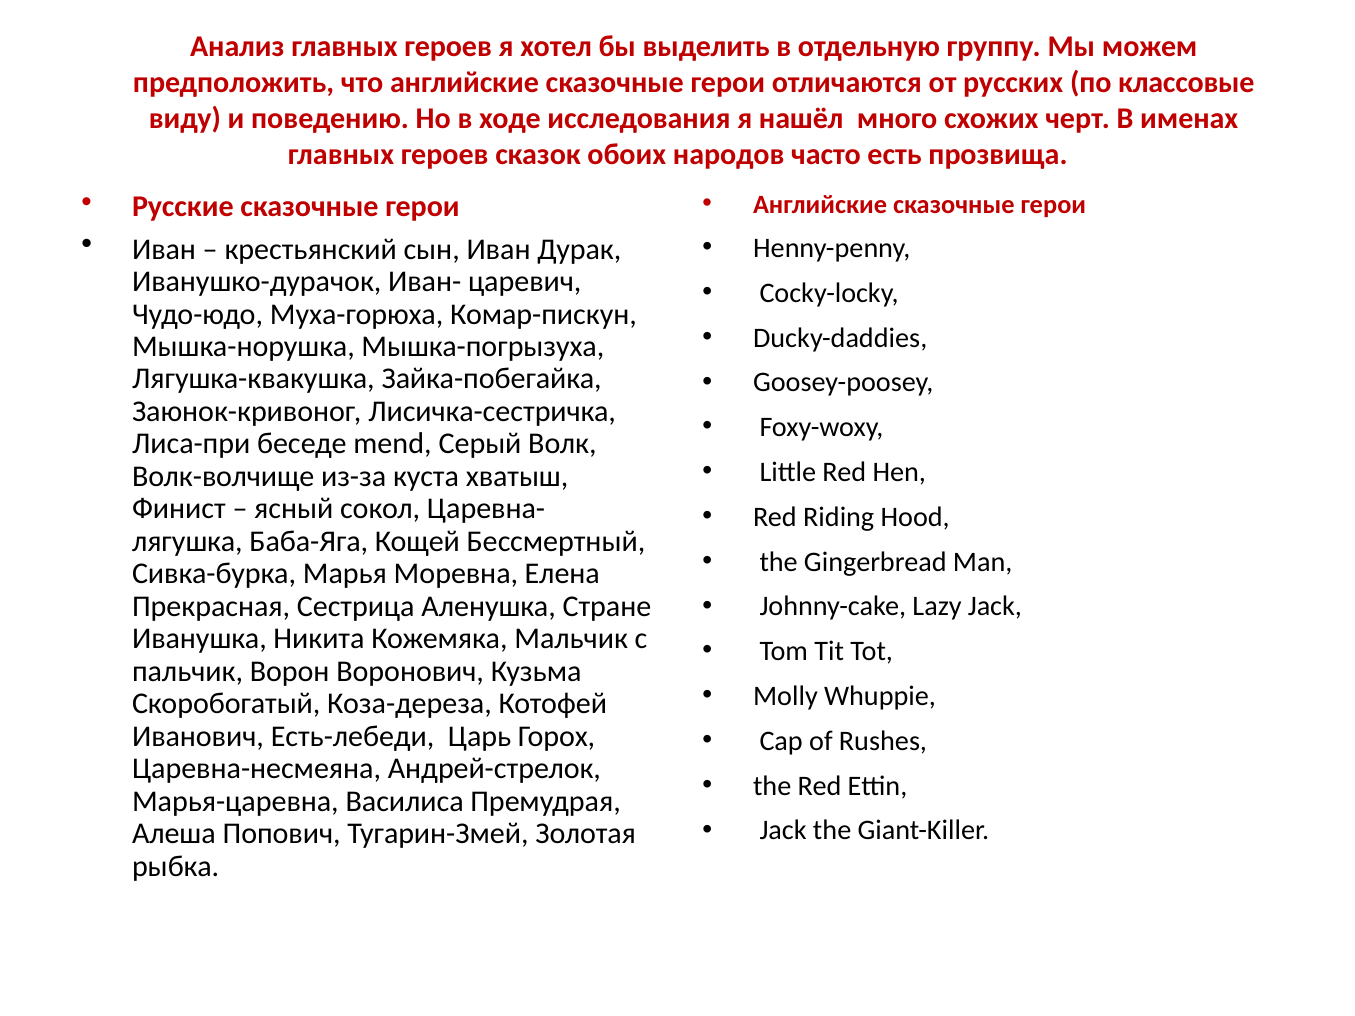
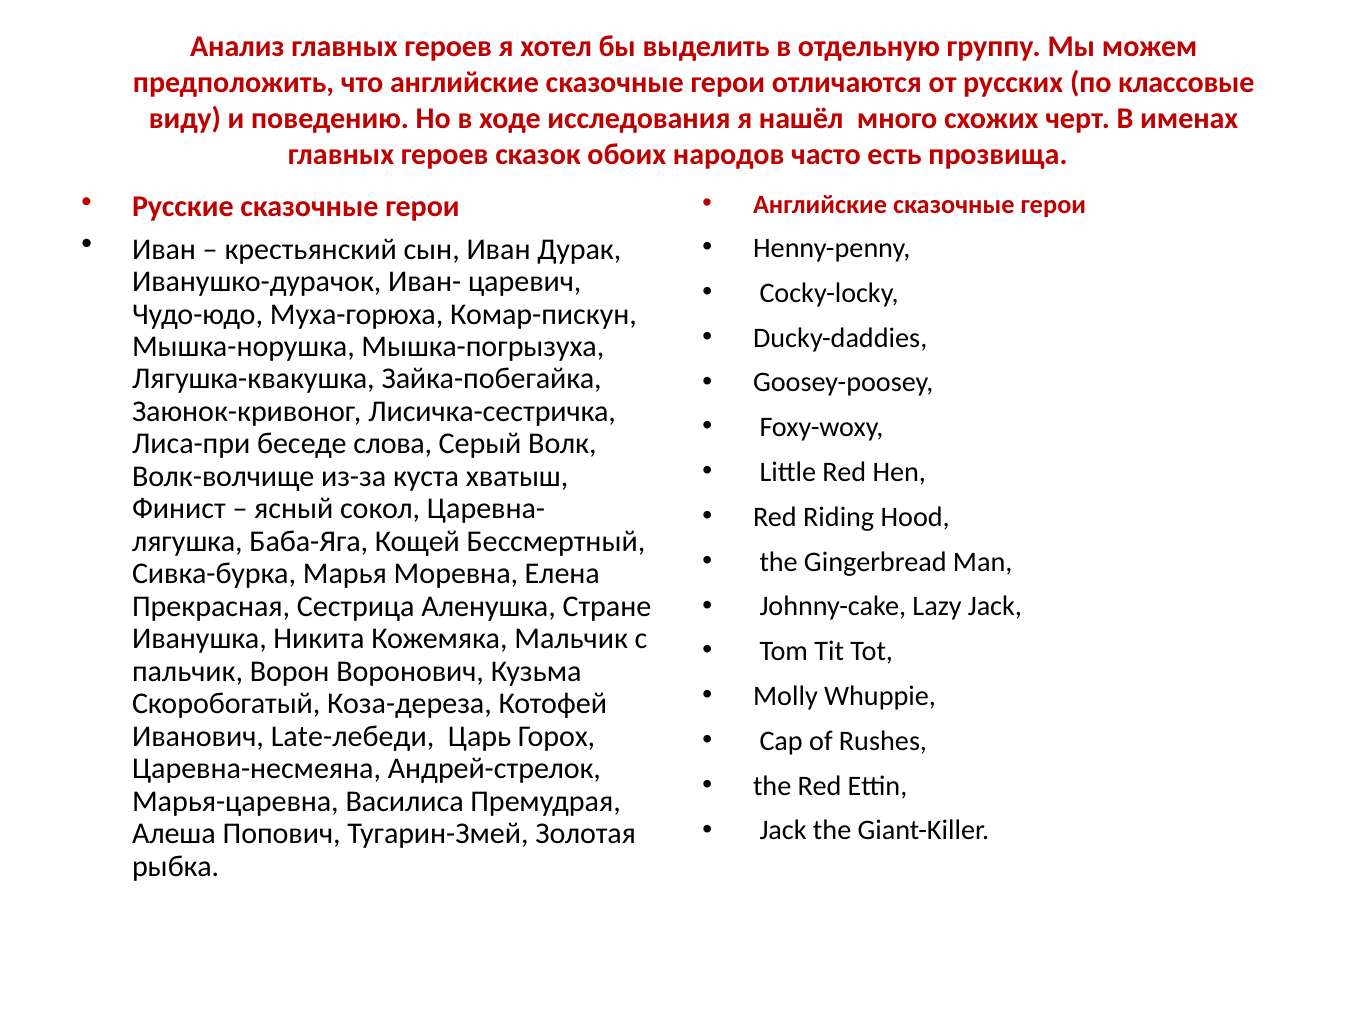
mend: mend -> слова (393, 444)
Есть-лебеди: Есть-лебеди -> Late-лебеди (353, 736)
